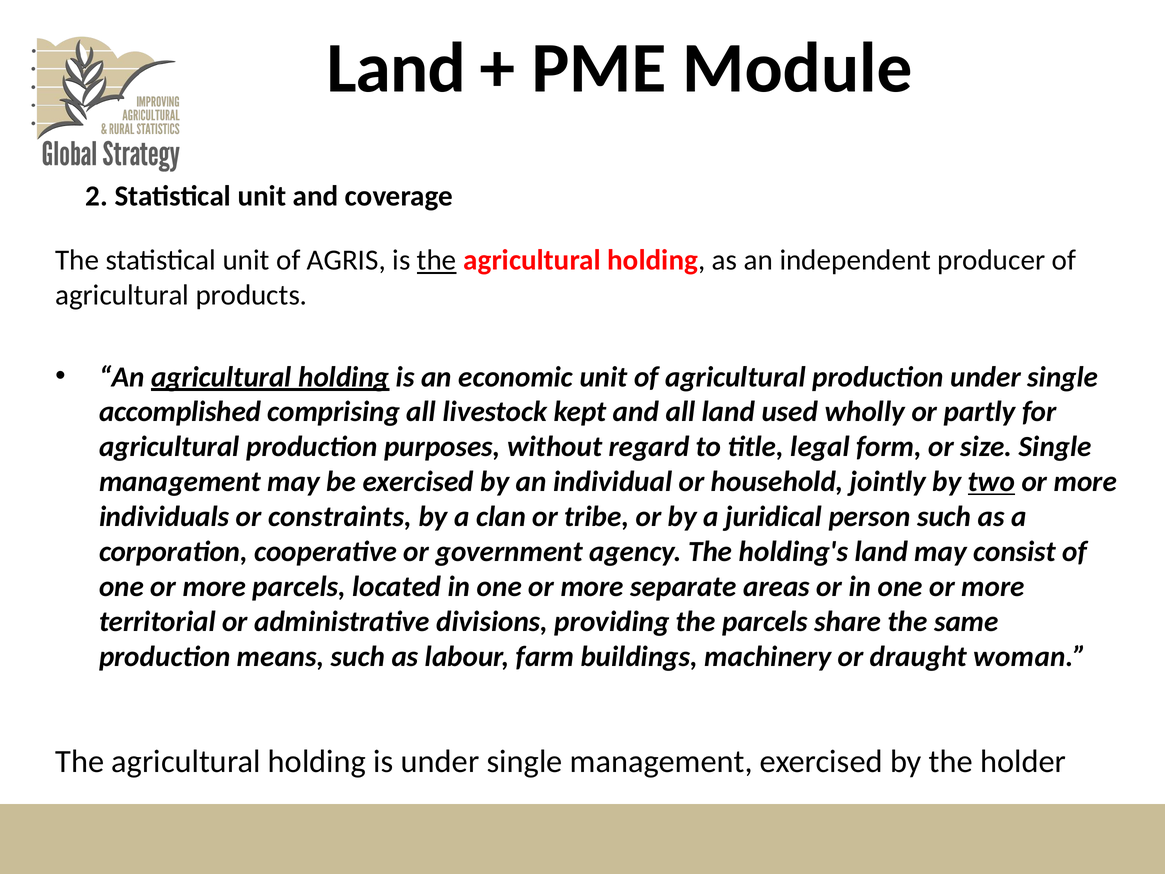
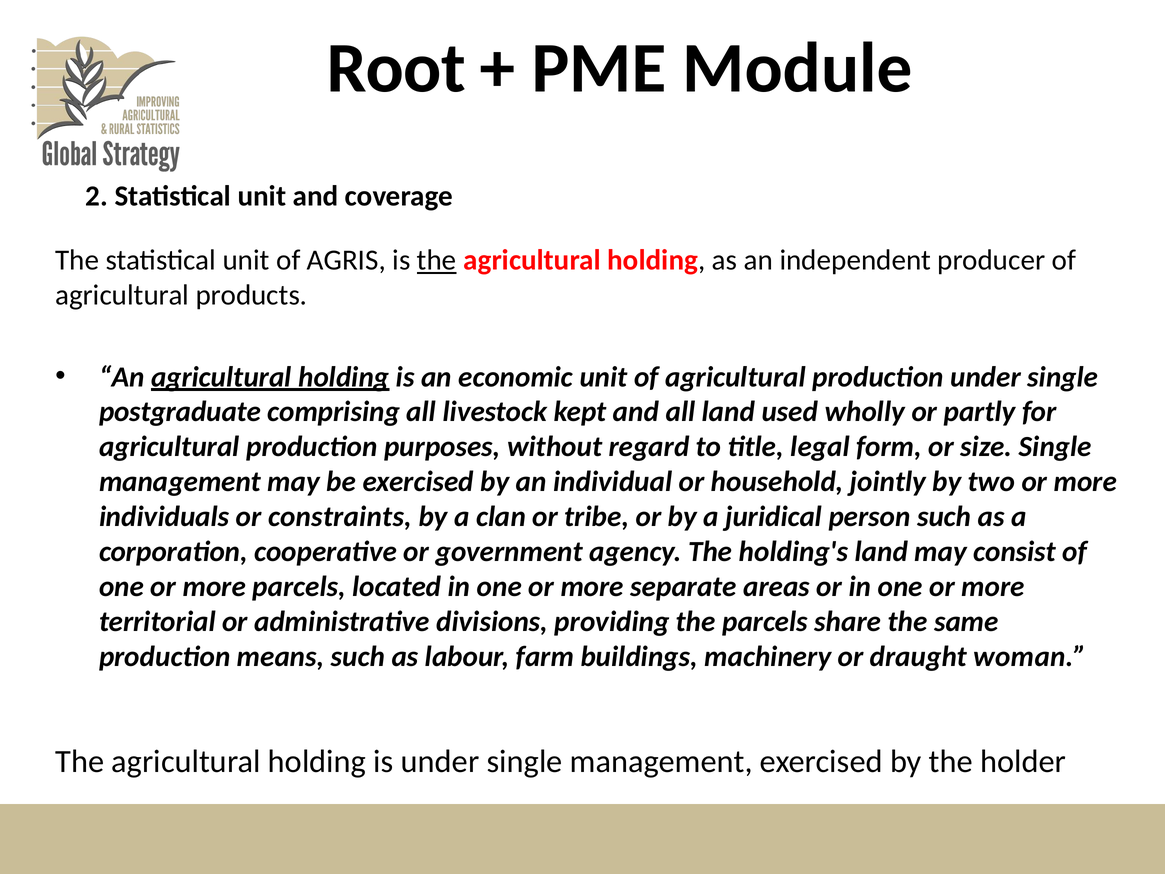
Land: Land -> Root (396, 68)
accomplished: accomplished -> postgraduate (180, 412)
two underline: present -> none (991, 482)
